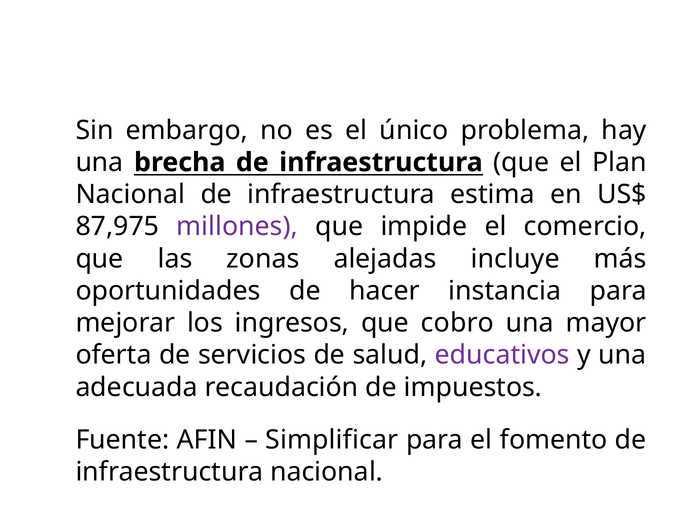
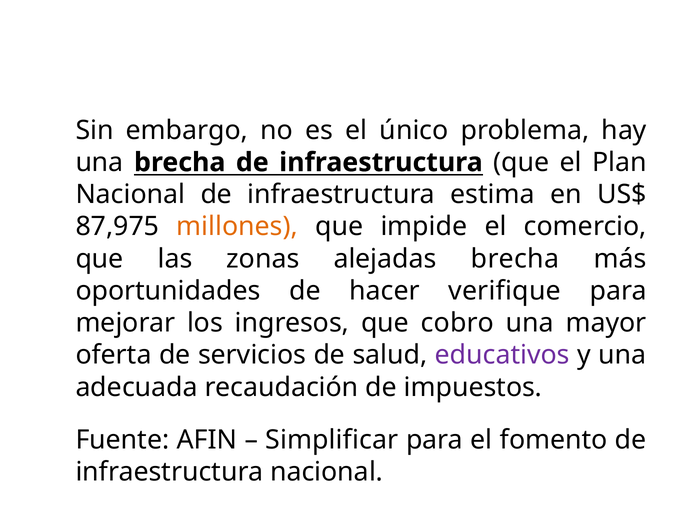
millones colour: purple -> orange (237, 227)
alejadas incluye: incluye -> brecha (515, 259)
instancia: instancia -> verifique (505, 291)
